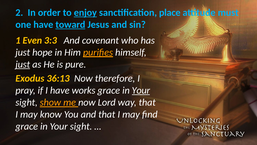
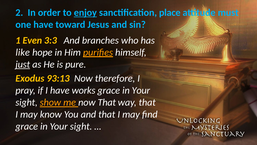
toward underline: present -> none (70, 25)
covenant: covenant -> branches (100, 40)
just: just -> like (23, 52)
36:13: 36:13 -> 93:13 (58, 78)
Your underline: present -> none (141, 90)
now Lord: Lord -> That (107, 102)
